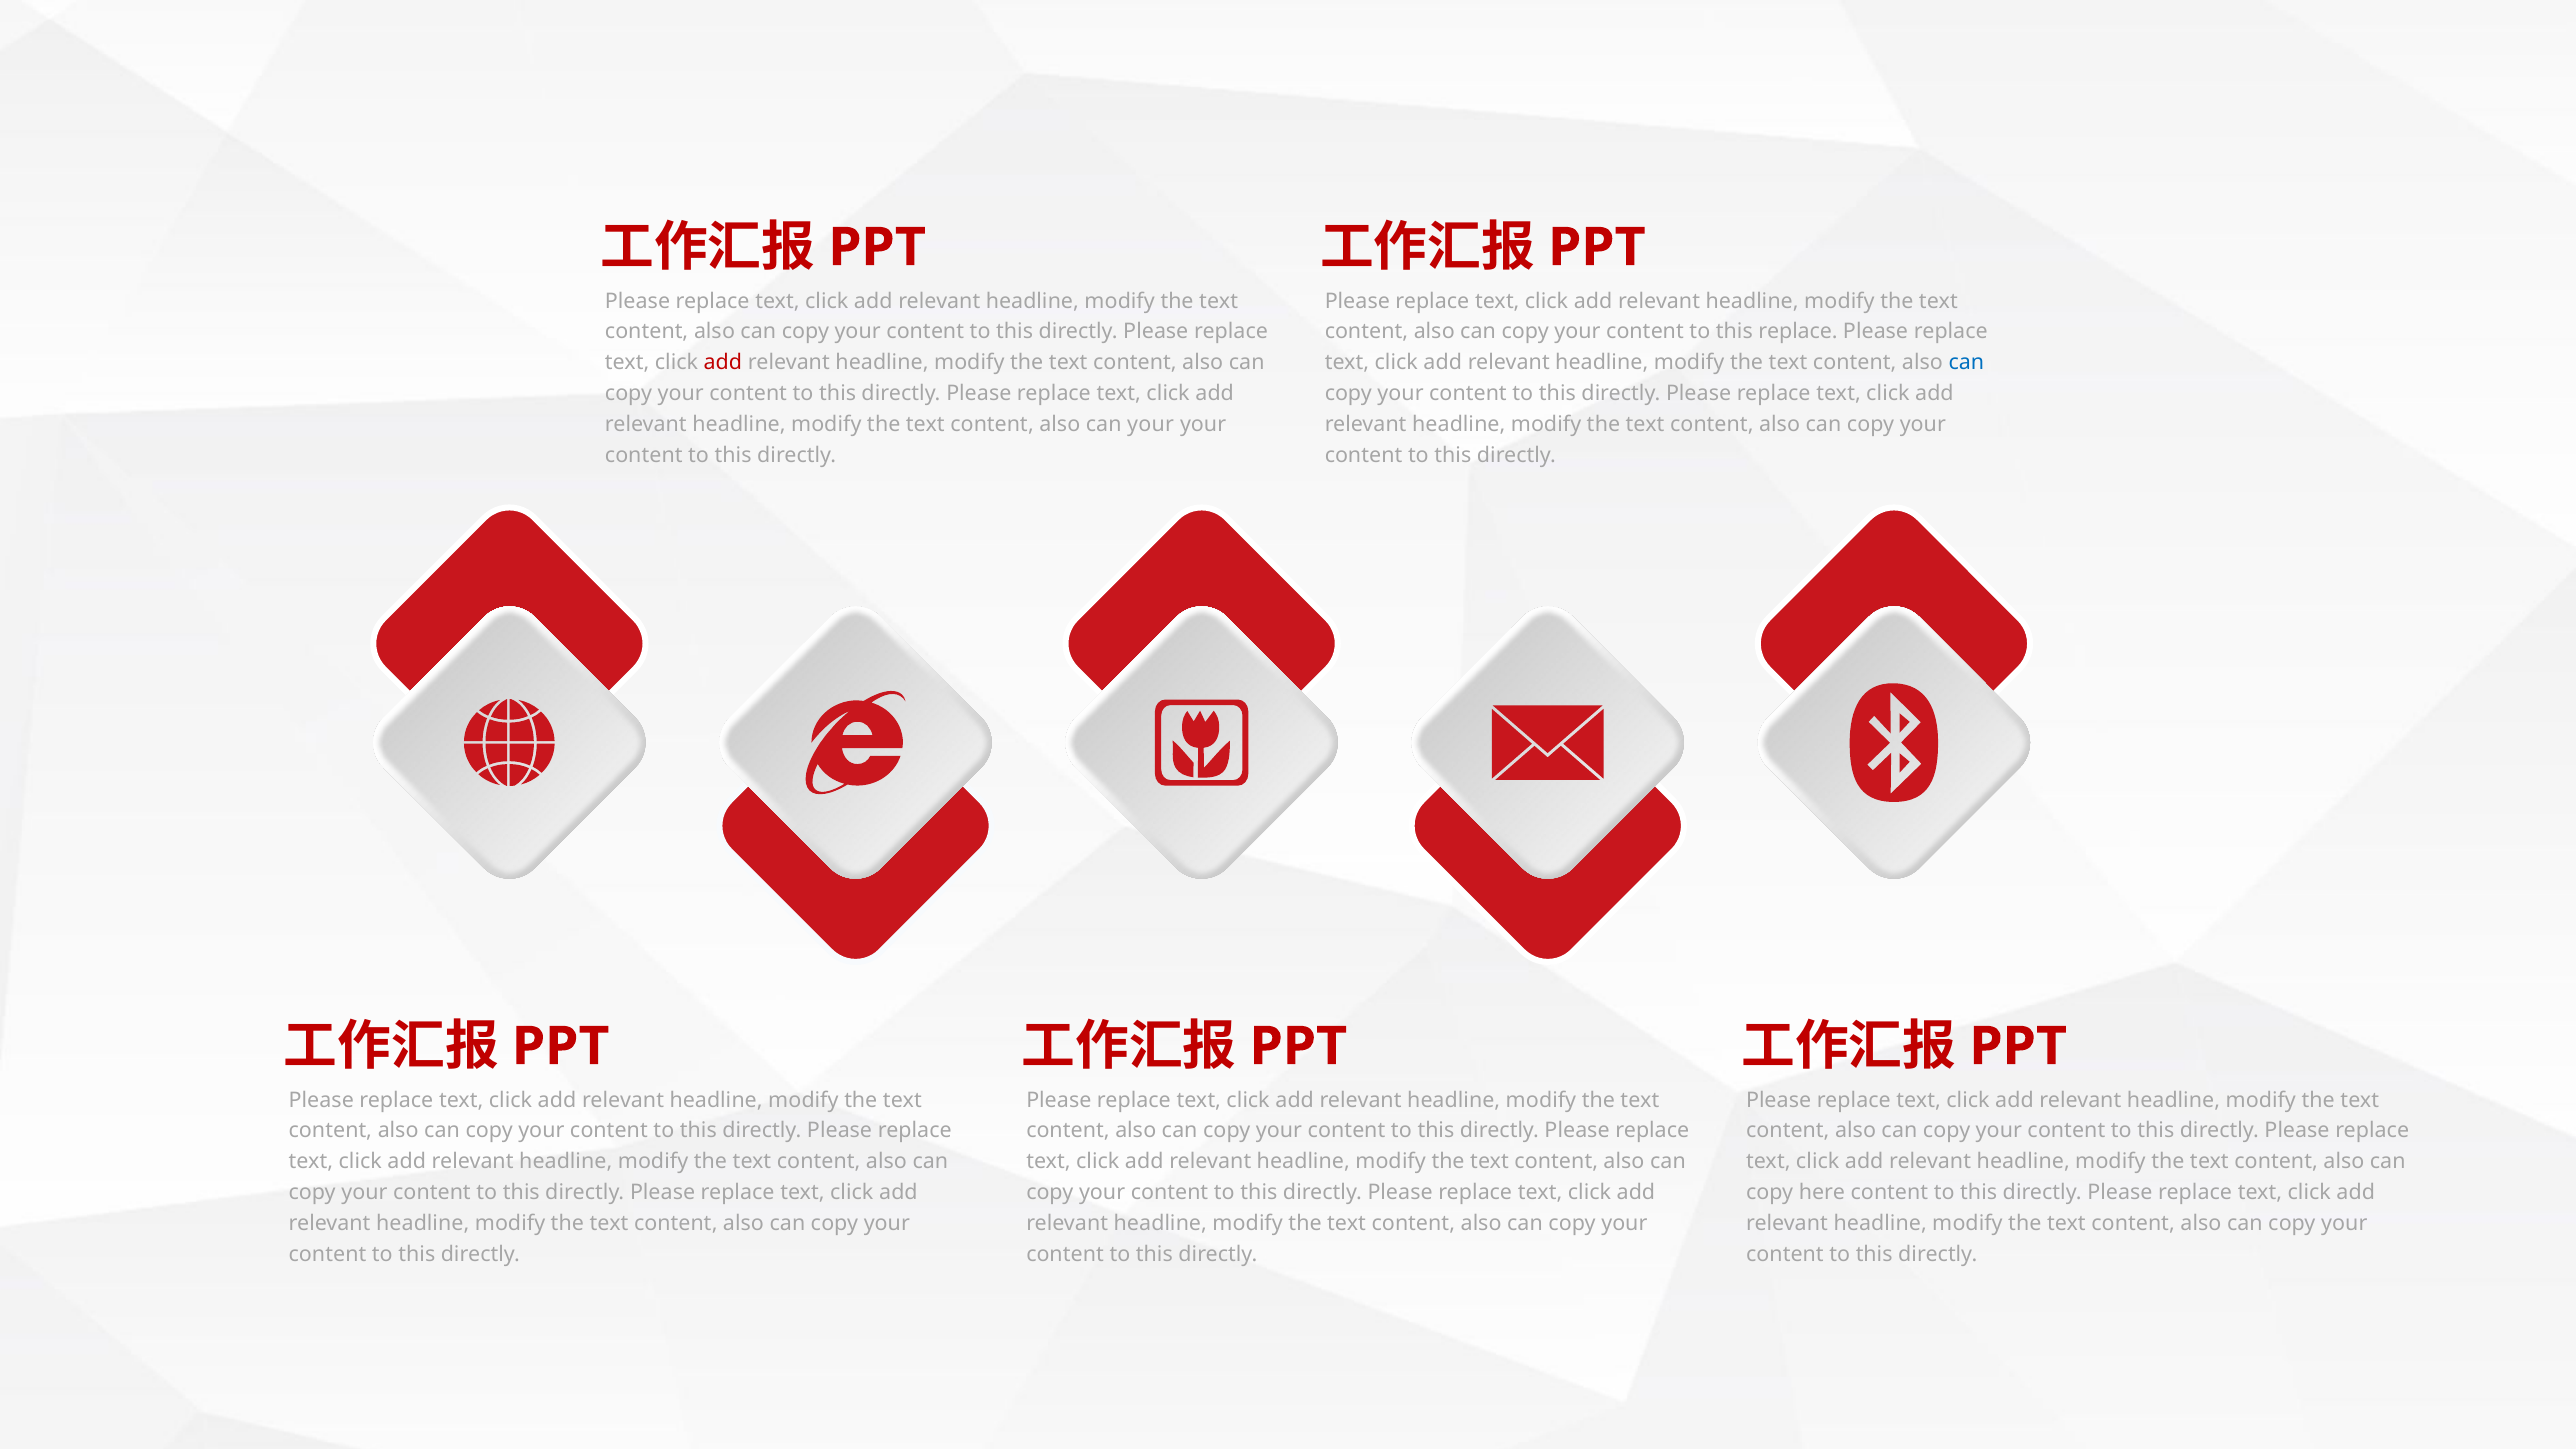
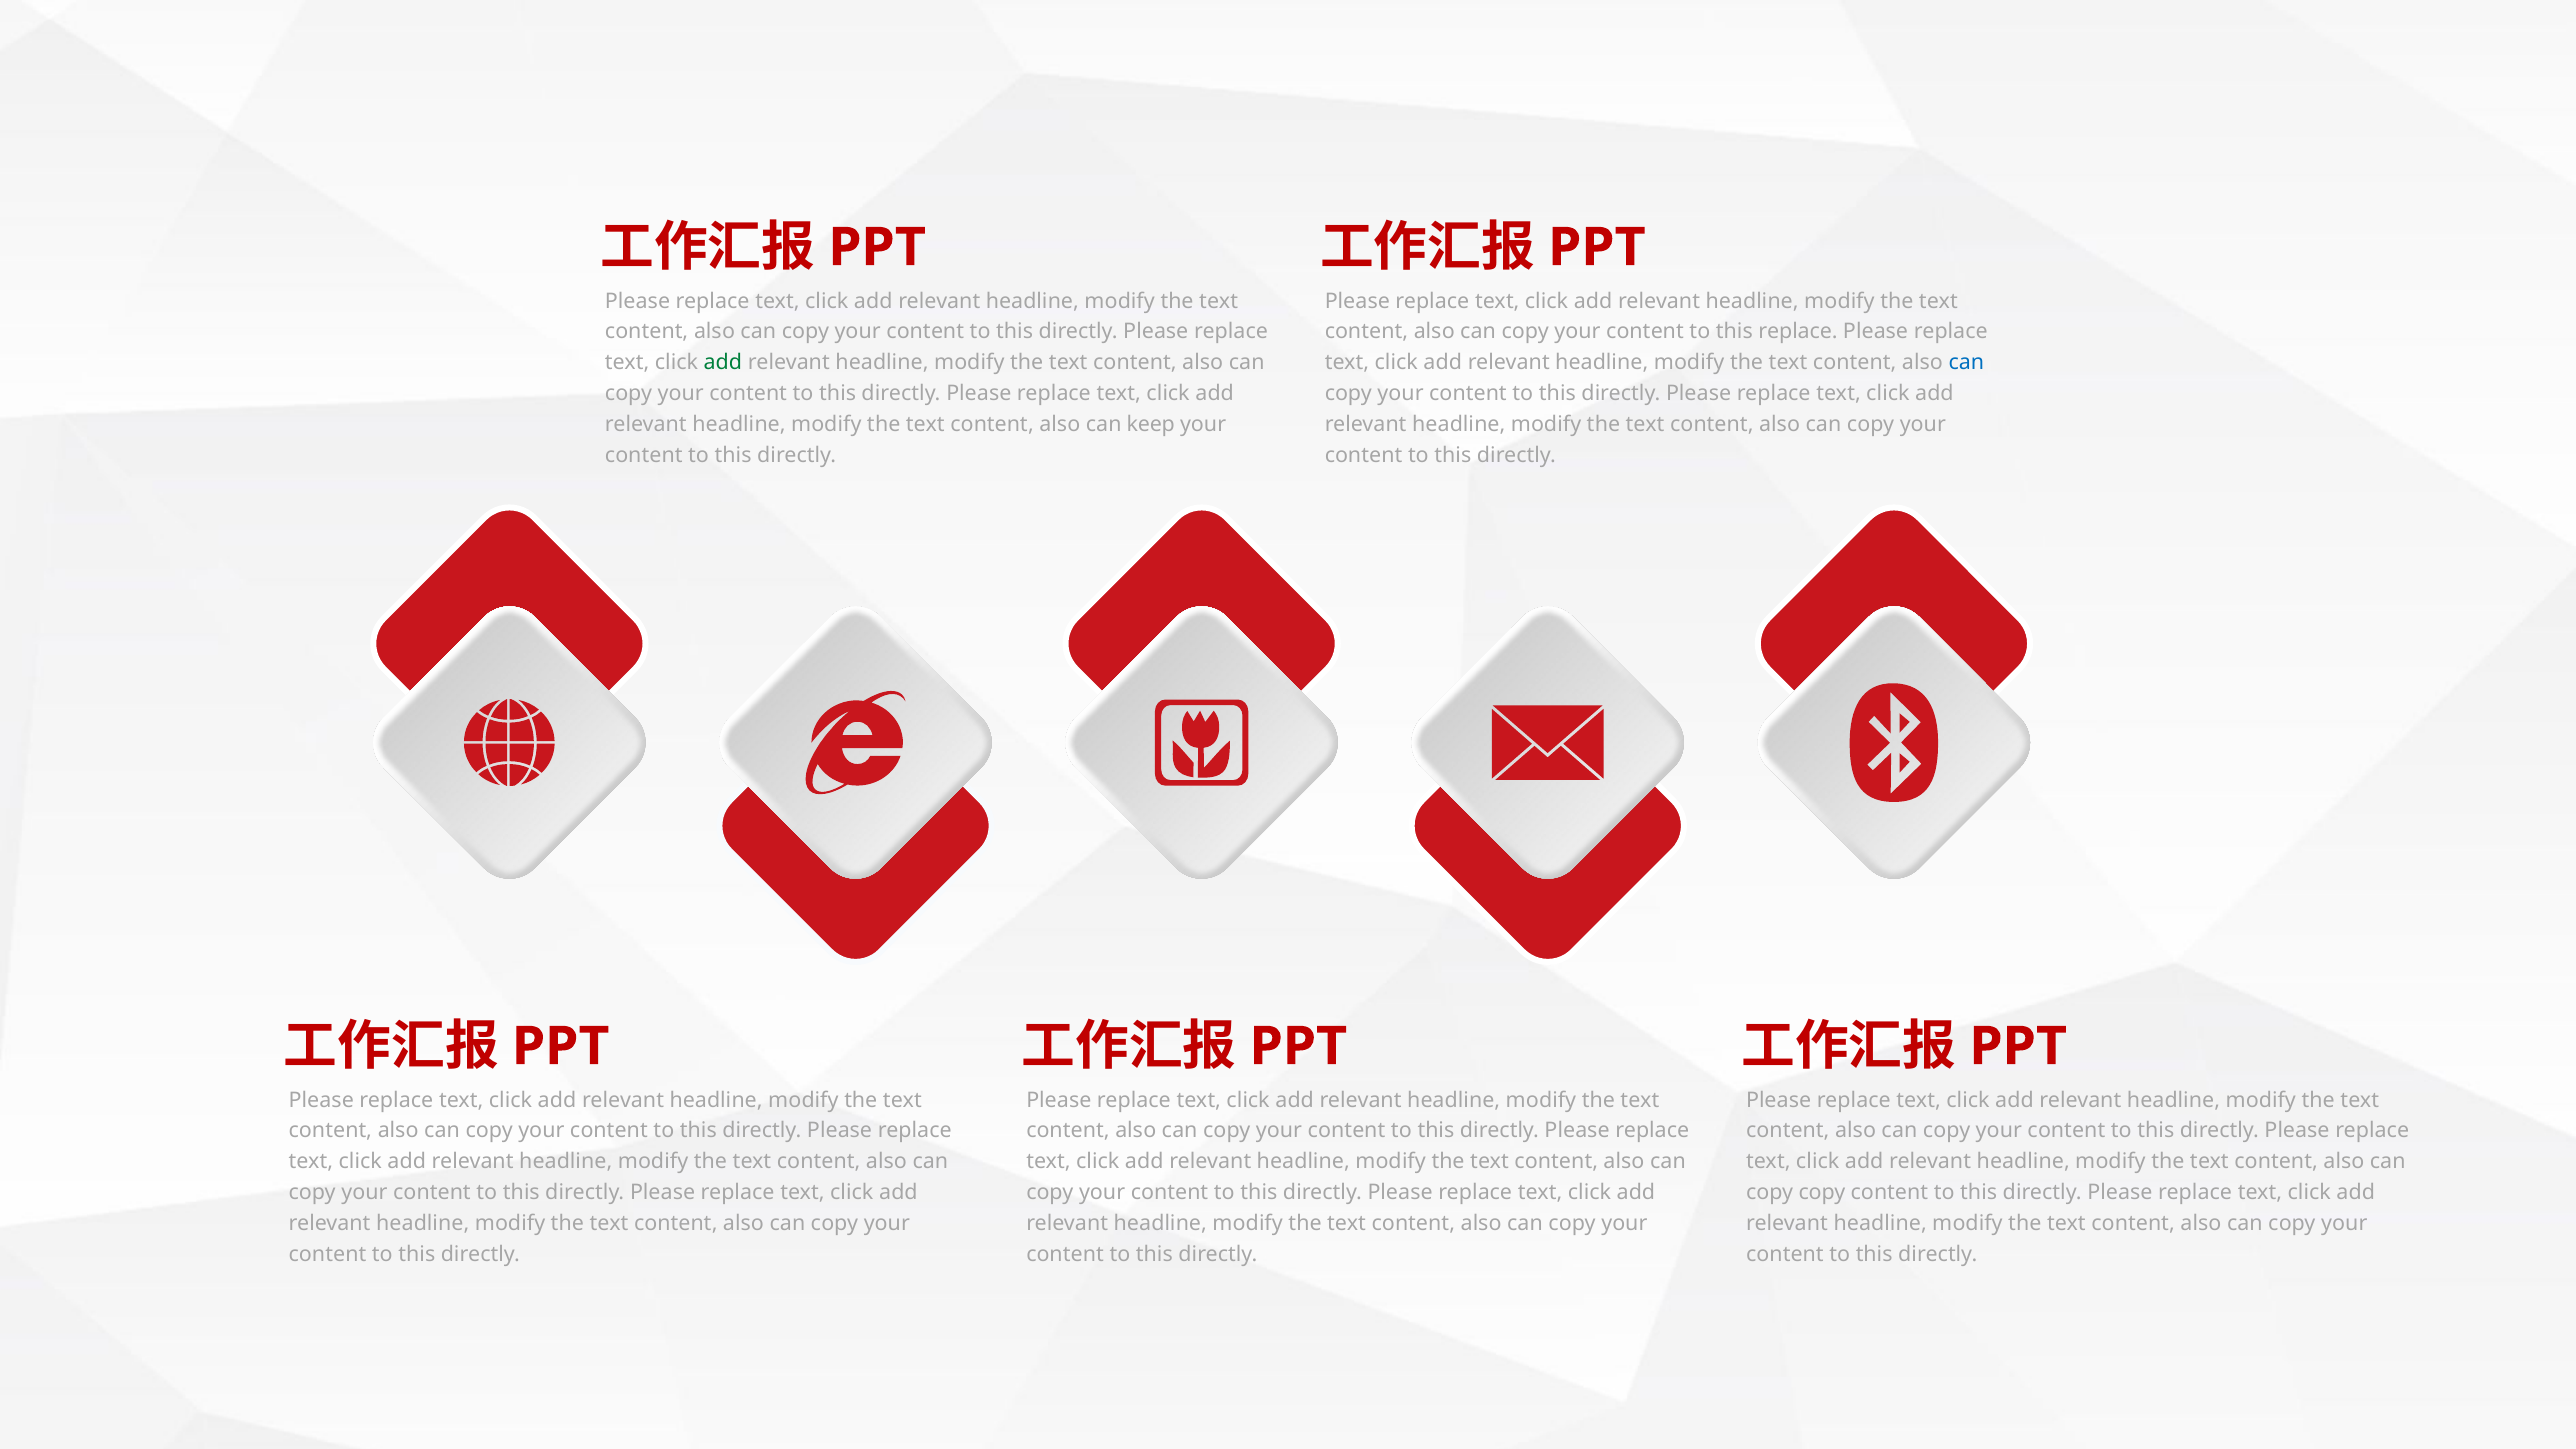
add colour: red -> green (723, 363)
can your: your -> keep (1151, 424)
copy here: here -> copy (1822, 1192)
